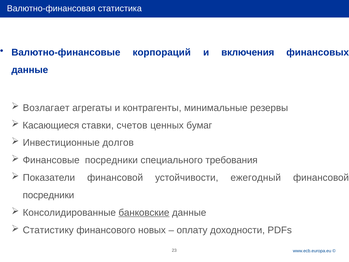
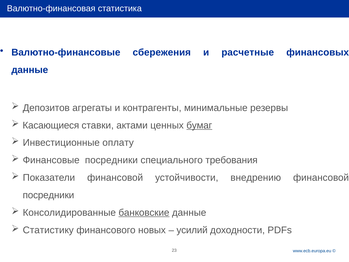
корпораций: корпораций -> сбережения (162, 52)
включения: включения -> расчетные (248, 52)
Возлагает: Возлагает -> Депозитов (46, 108)
счетов: счетов -> актами (132, 125)
бумаг underline: none -> present (199, 125)
долгов: долгов -> оплату (118, 143)
ежегодный: ежегодный -> внедрению (256, 178)
оплату: оплату -> усилий (192, 230)
